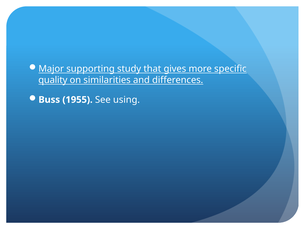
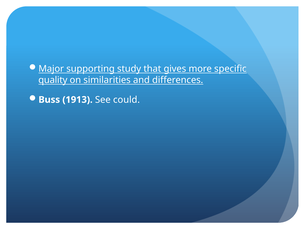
1955: 1955 -> 1913 (78, 100)
using: using -> could (126, 100)
